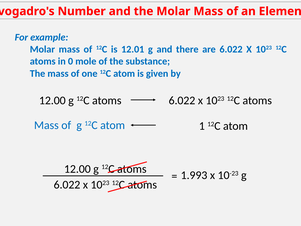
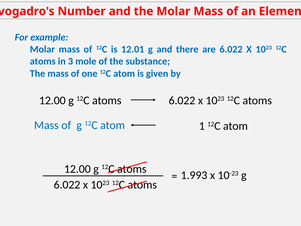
0: 0 -> 3 (71, 61)
